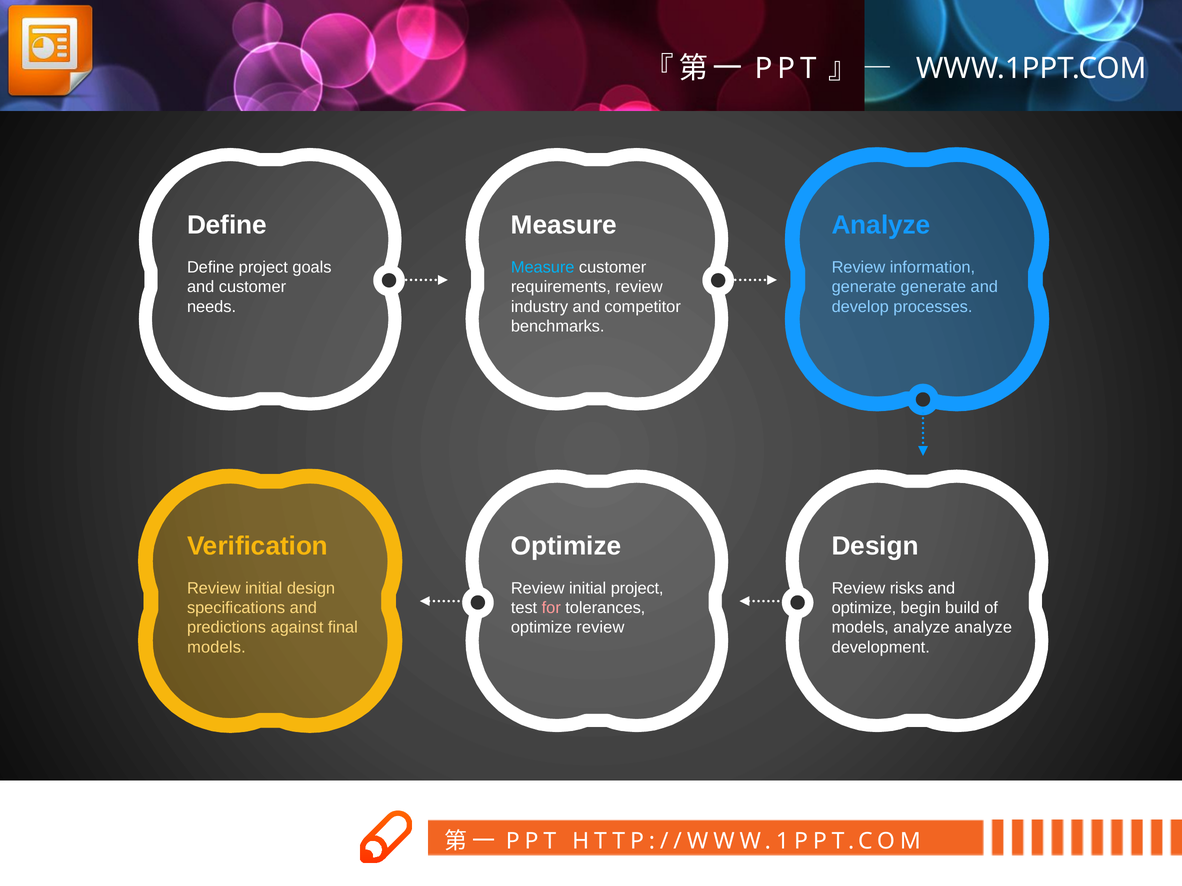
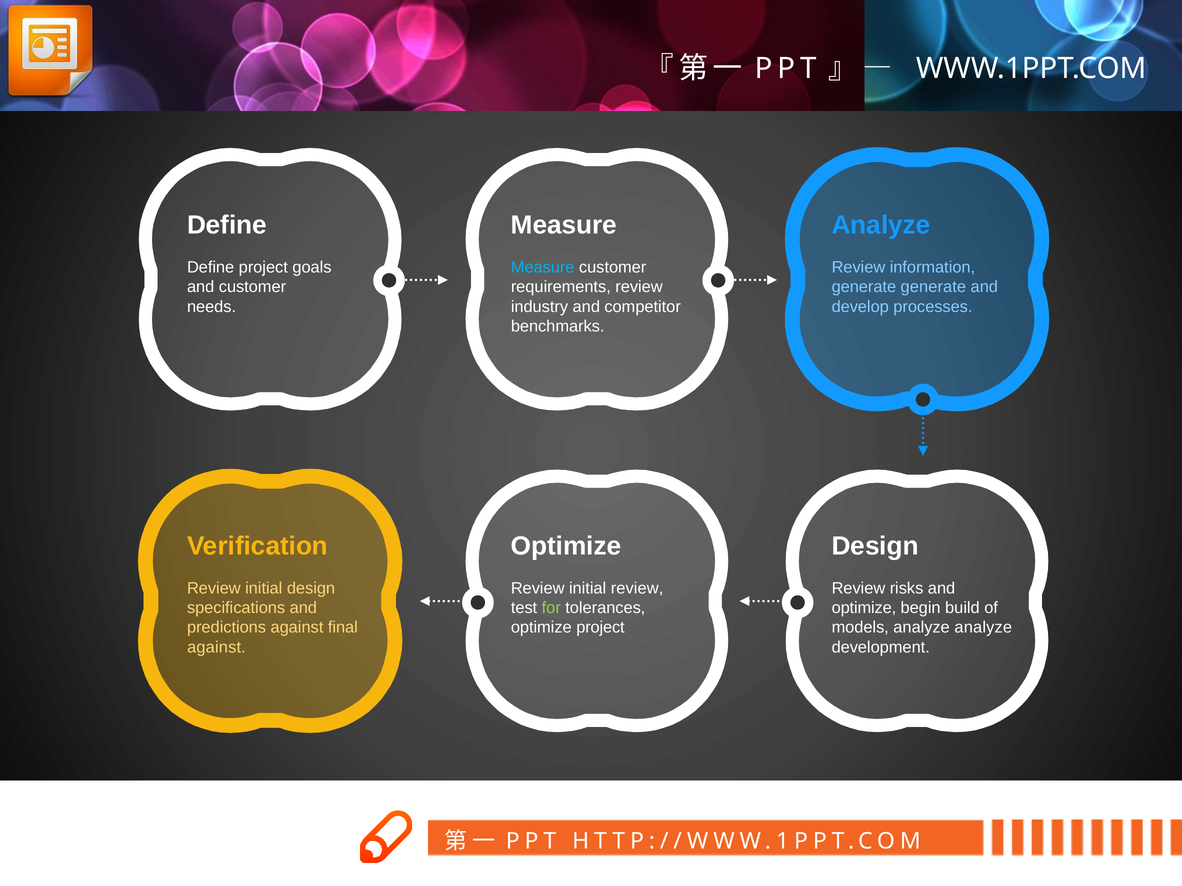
initial project: project -> review (637, 588)
for colour: pink -> light green (551, 608)
review: review -> project (600, 628)
models: models -> against (216, 648)
